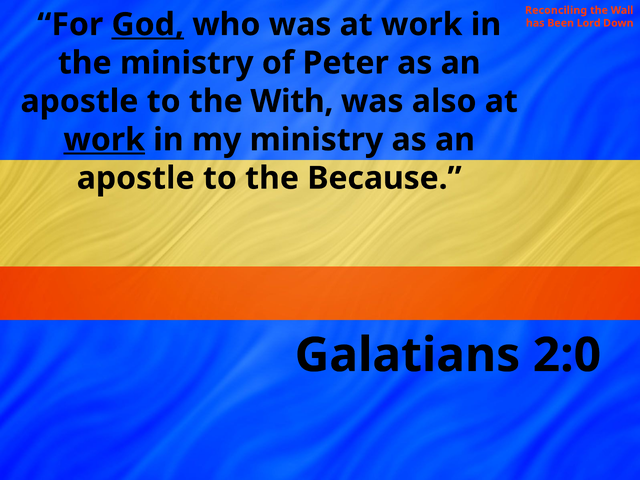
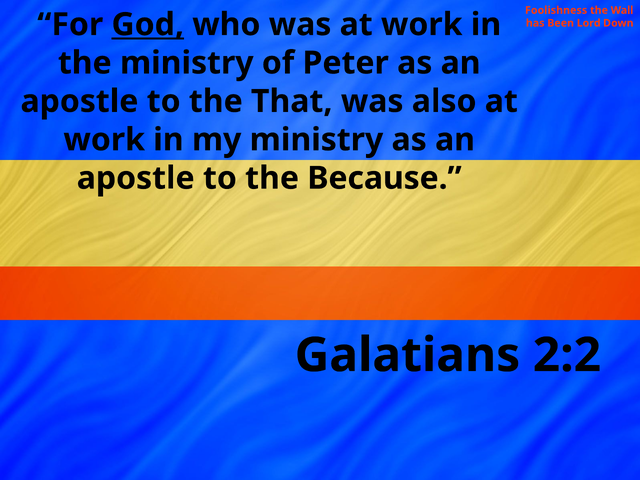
Reconciling: Reconciling -> Foolishness (556, 10)
With: With -> That (292, 101)
work underline: present -> none (104, 140)
2:0: 2:0 -> 2:2 (567, 355)
